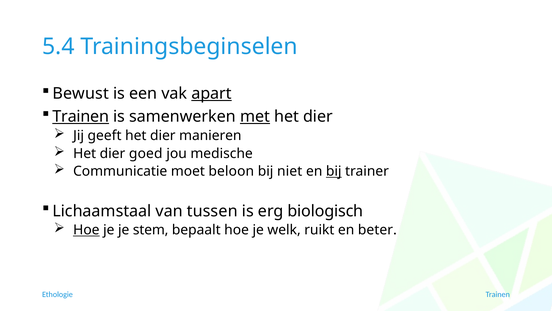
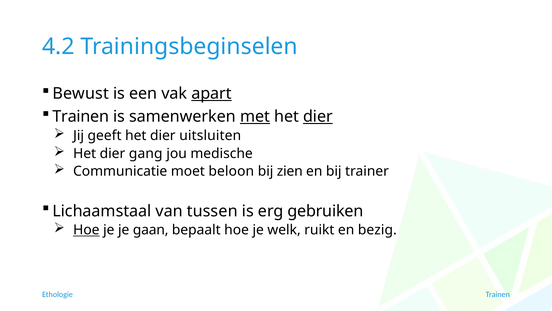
5.4: 5.4 -> 4.2 (58, 46)
Trainen underline: present -> none (81, 116)
dier underline: none -> present (318, 116)
manieren: manieren -> uitsluiten (210, 136)
goed: goed -> gang (146, 153)
niet: niet -> zien (290, 171)
bij underline: present -> none (334, 171)
biologisch: biologisch -> gebruiken (325, 211)
stem: stem -> gaan (151, 230)
beter: beter -> bezig (377, 230)
